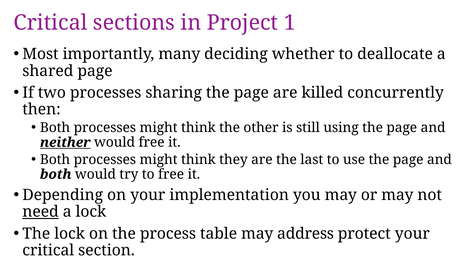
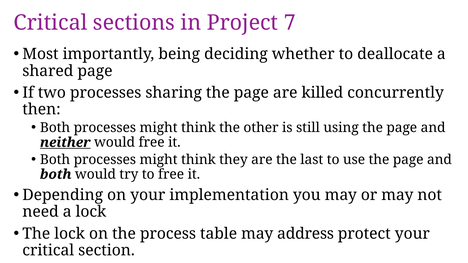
1: 1 -> 7 (290, 23)
many: many -> being (179, 54)
need underline: present -> none (41, 212)
